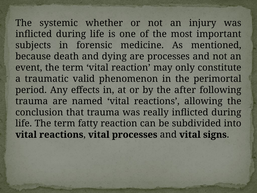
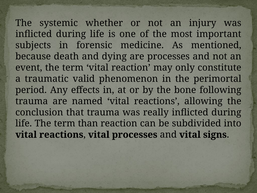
after: after -> bone (185, 90)
fatty: fatty -> than (88, 123)
